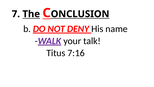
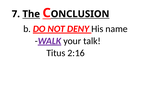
7:16: 7:16 -> 2:16 (76, 53)
